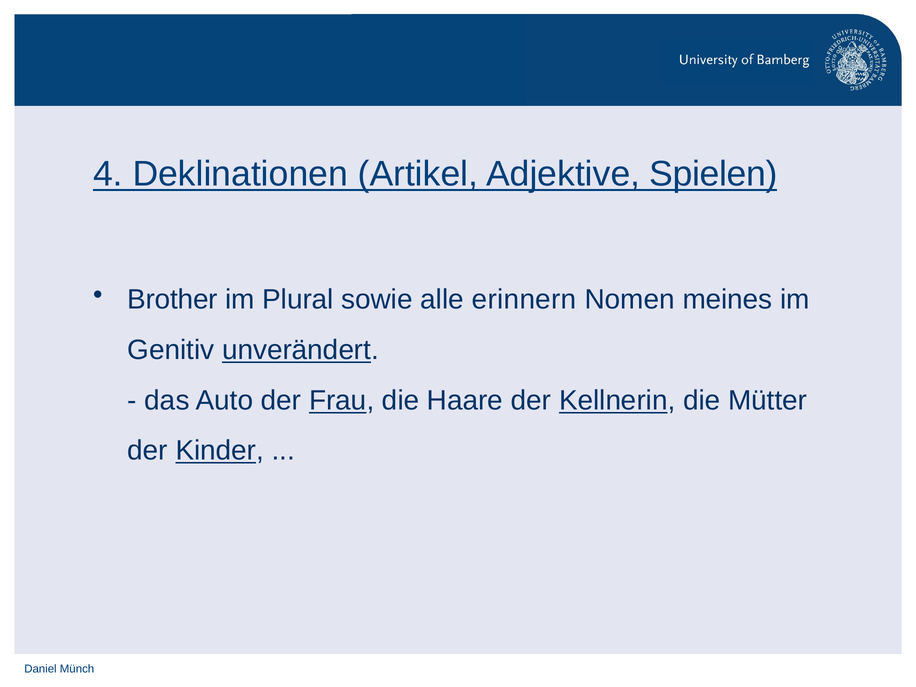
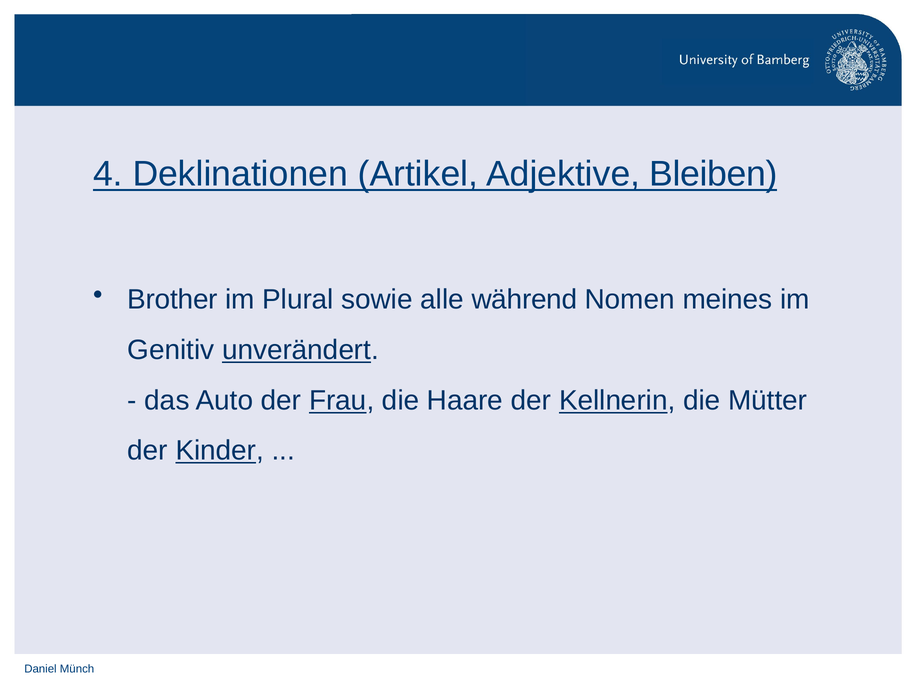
Spielen: Spielen -> Bleiben (713, 174)
erinnern: erinnern -> während (524, 300)
